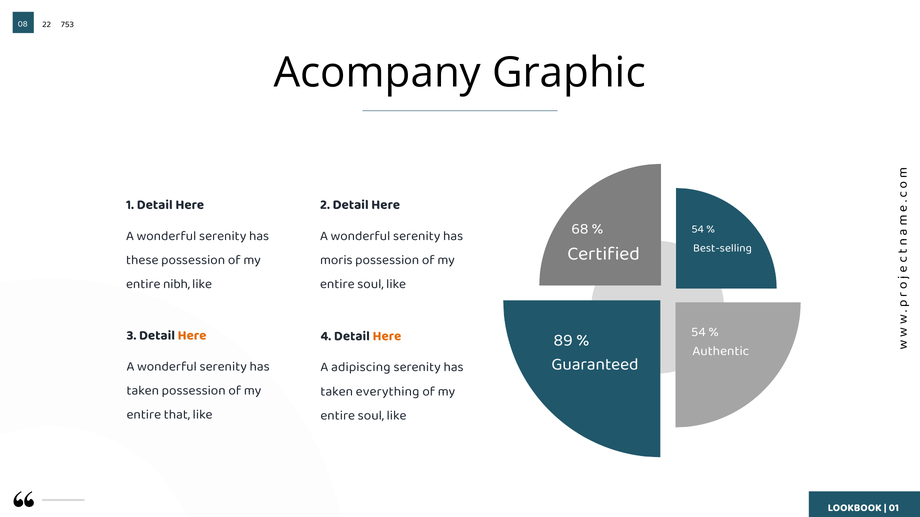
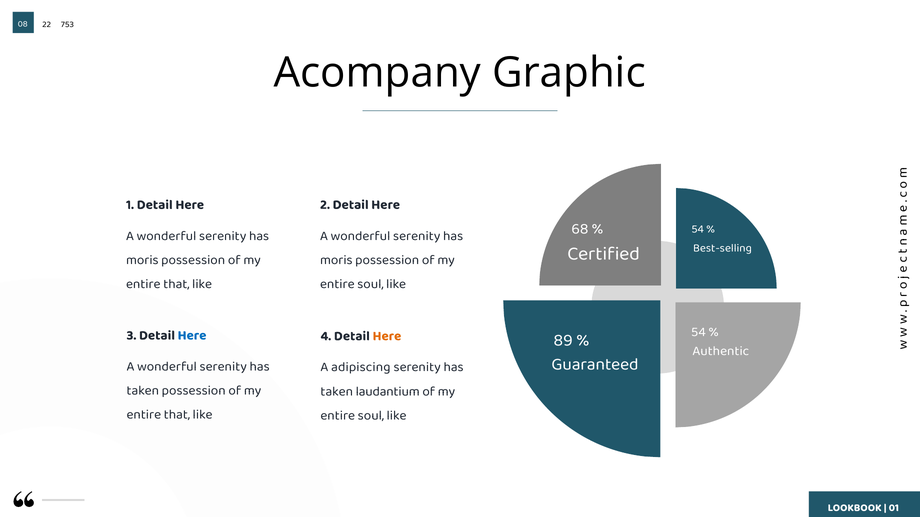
these: these -> moris (142, 260)
nibh: nibh -> that (176, 284)
Here colour: orange -> blue (192, 335)
everything: everything -> laudantium (388, 391)
